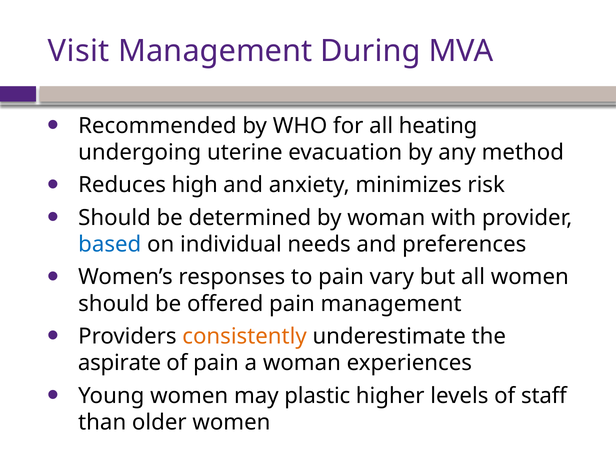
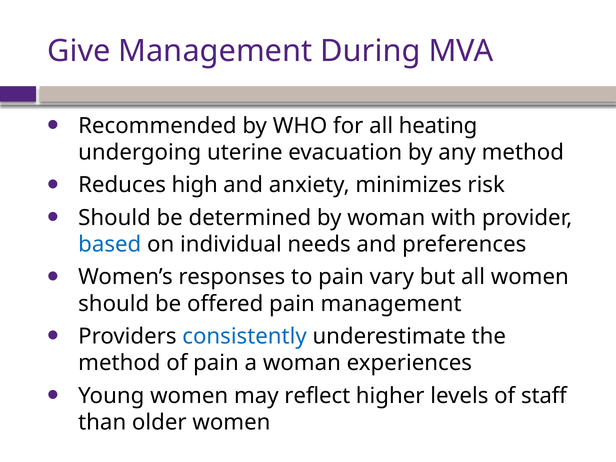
Visit: Visit -> Give (79, 51)
consistently colour: orange -> blue (245, 336)
aspirate: aspirate -> method (119, 363)
plastic: plastic -> reflect (317, 396)
